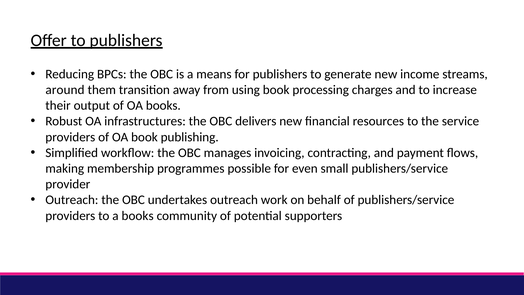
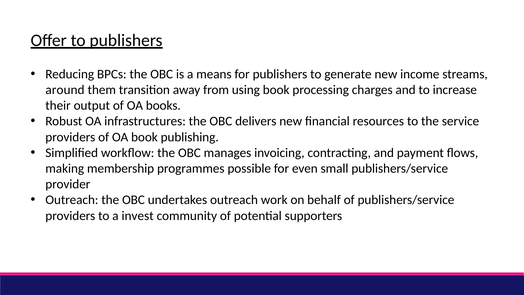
a books: books -> invest (138, 216)
